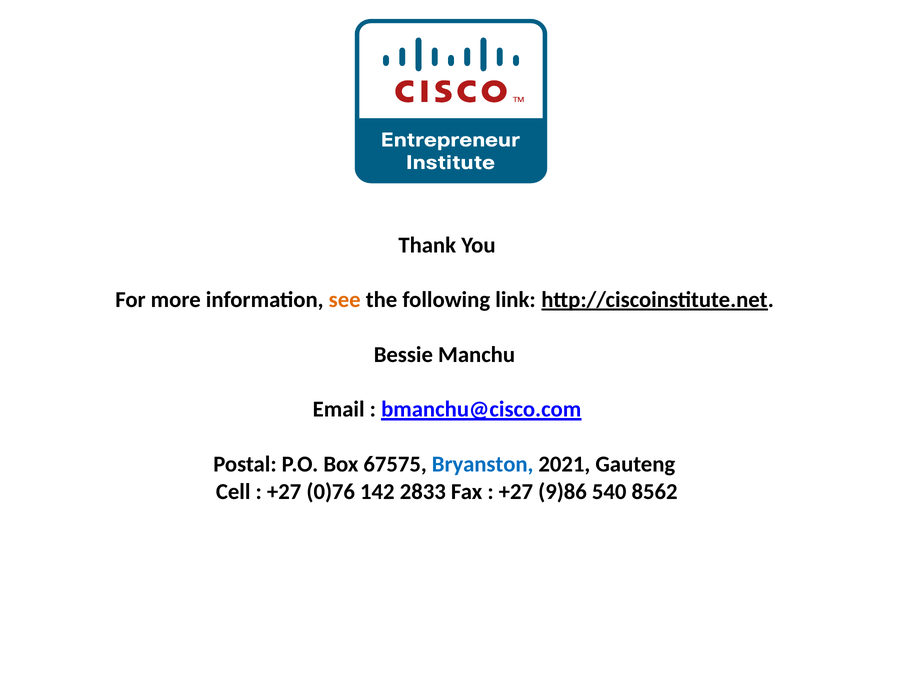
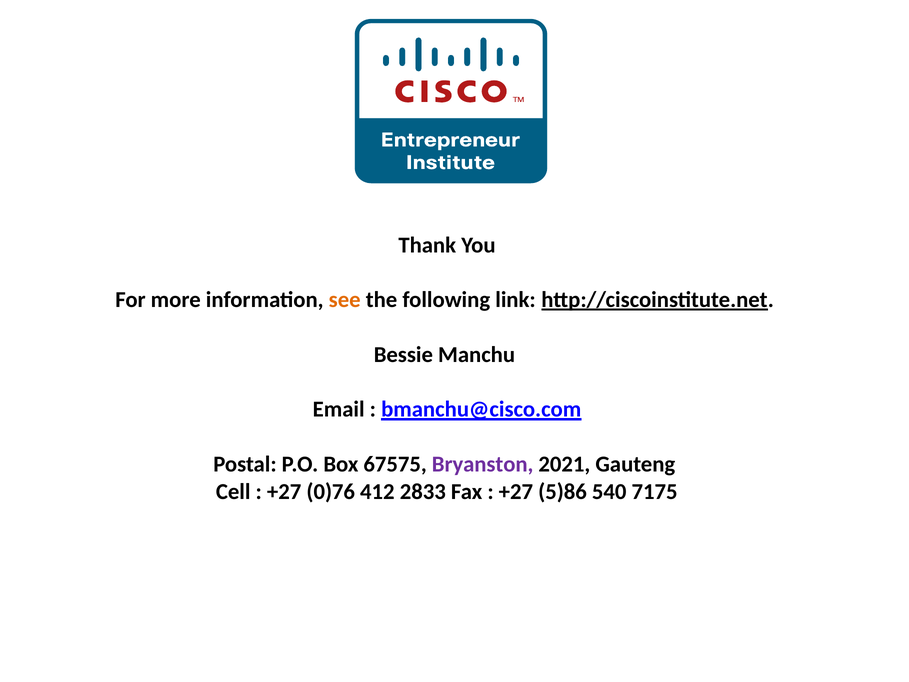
Bryanston colour: blue -> purple (483, 464)
142: 142 -> 412 (377, 491)
9)86: 9)86 -> 5)86 (563, 491)
8562: 8562 -> 7175 (655, 491)
